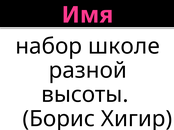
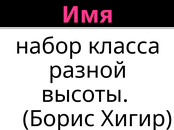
школе: школе -> класса (124, 46)
